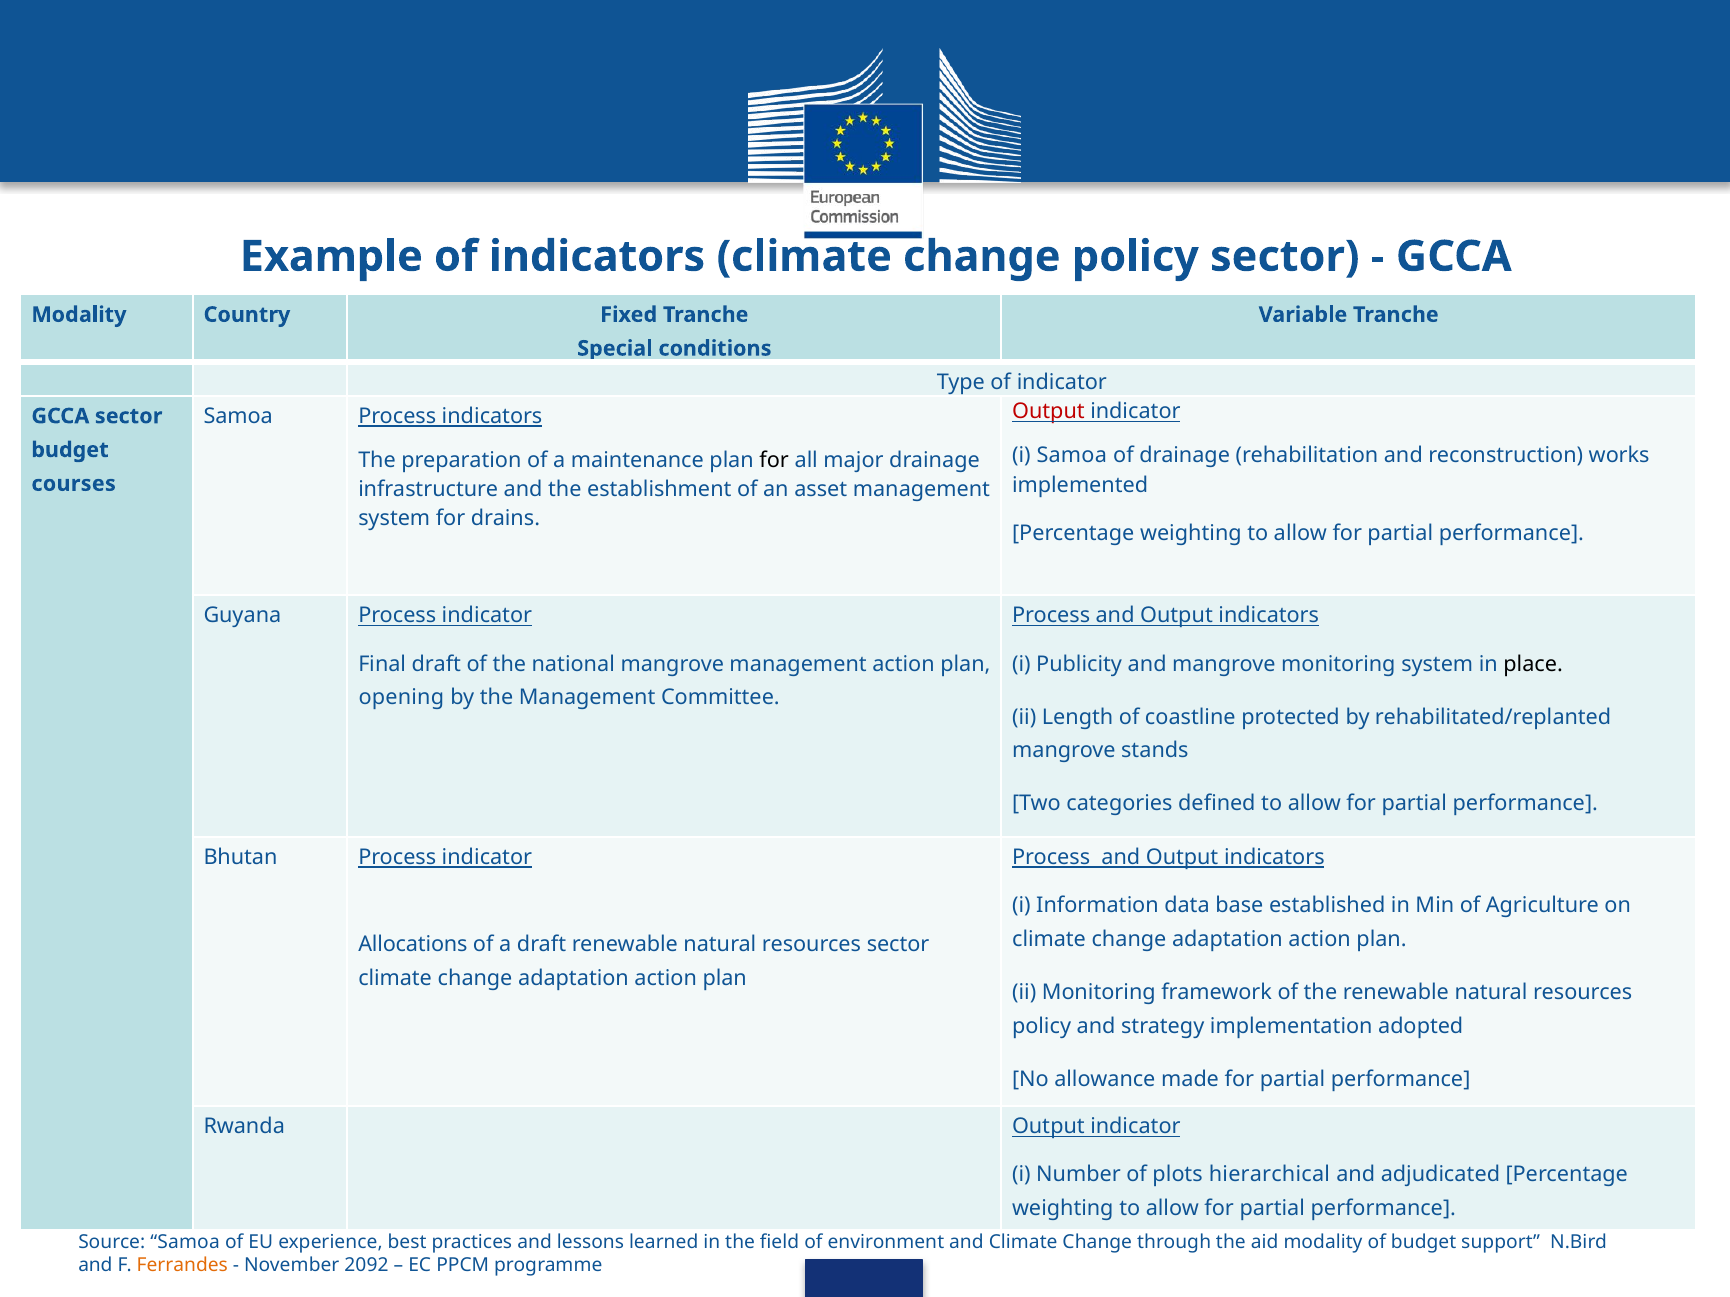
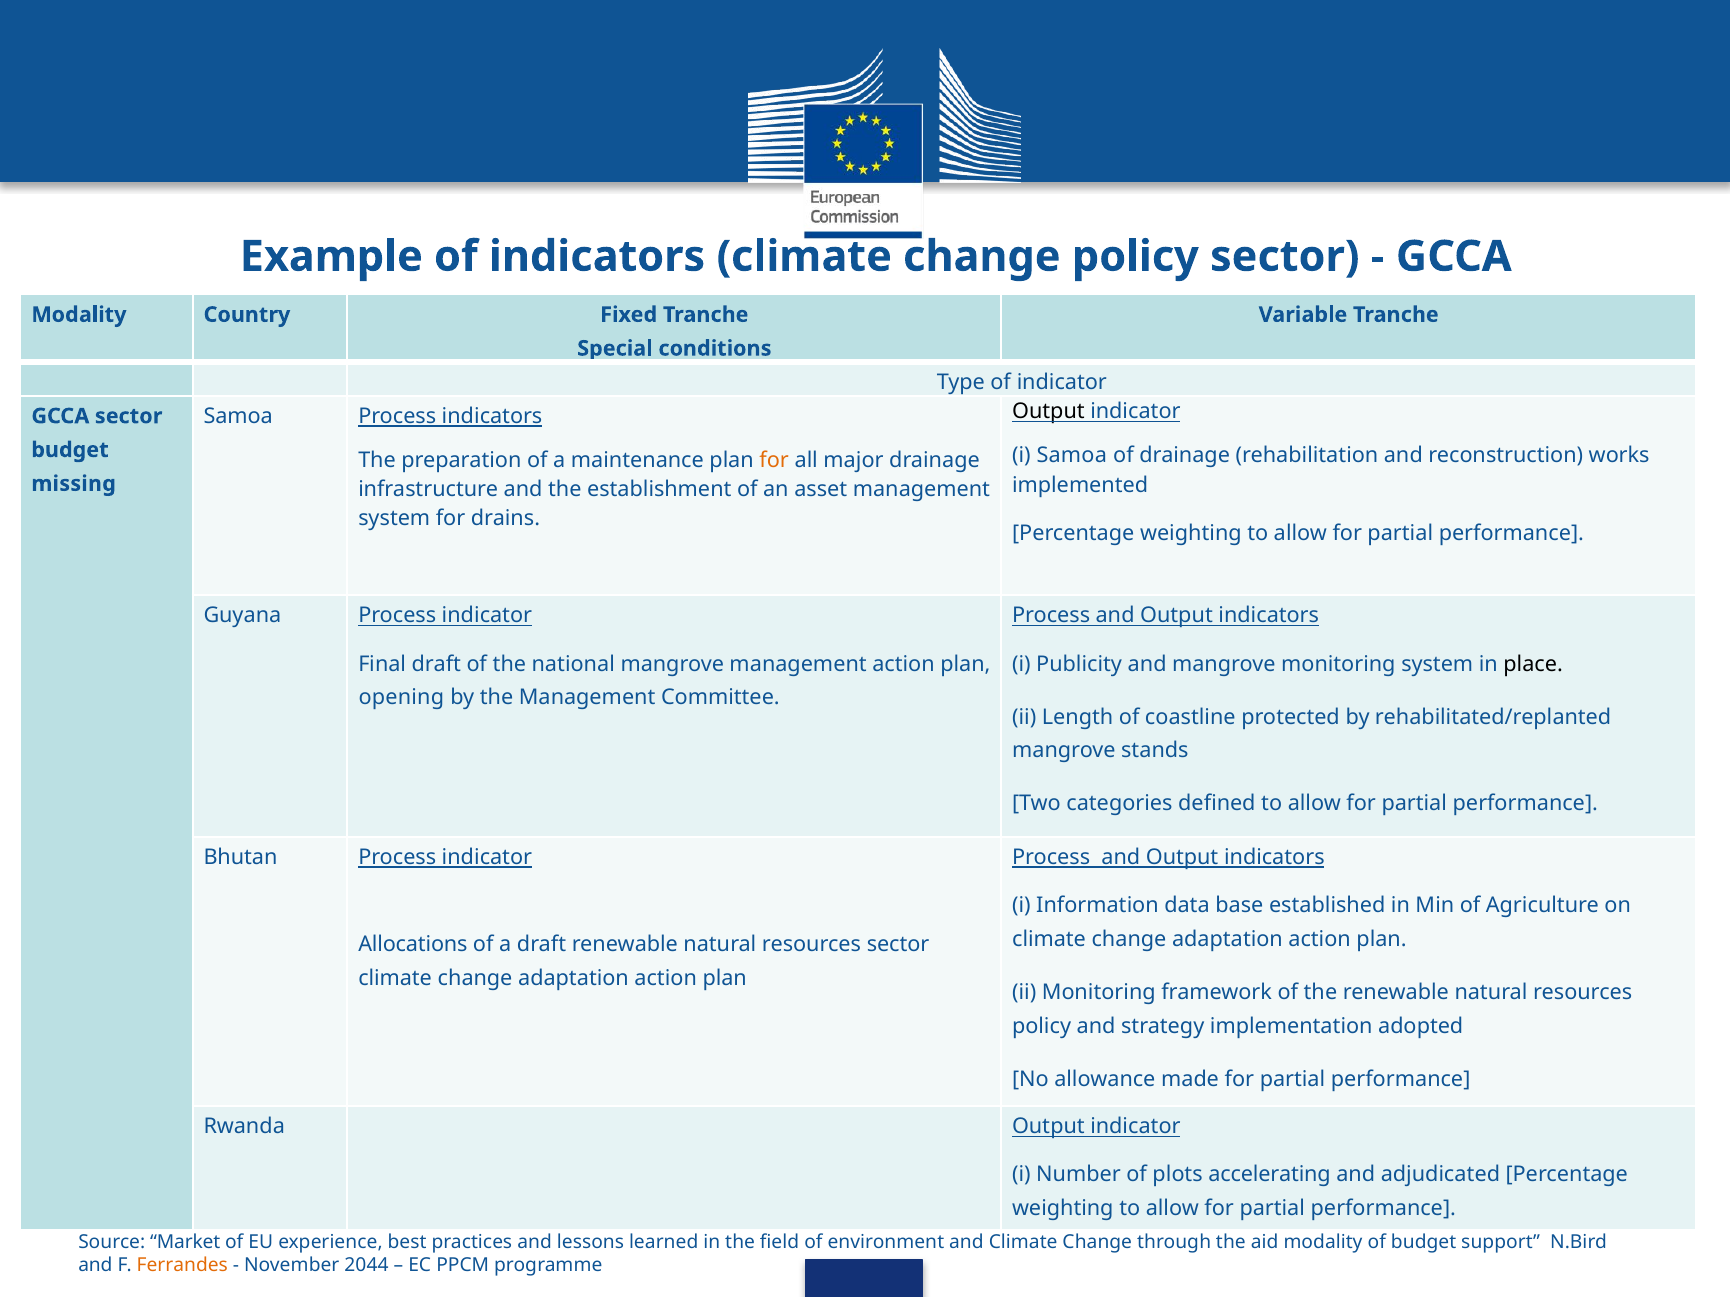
Output colour: red -> black (1048, 412)
for colour: black -> orange (774, 460)
courses: courses -> missing (74, 484)
hierarchical: hierarchical -> accelerating (1270, 1175)
Source Samoa: Samoa -> Market (185, 1242)
2092: 2092 -> 2044 (366, 1265)
